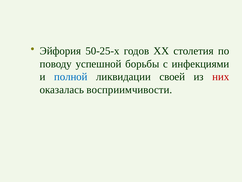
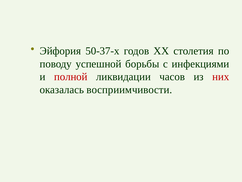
50-25-х: 50-25-х -> 50-37-х (102, 51)
полной colour: blue -> red (71, 77)
своей: своей -> часов (172, 77)
